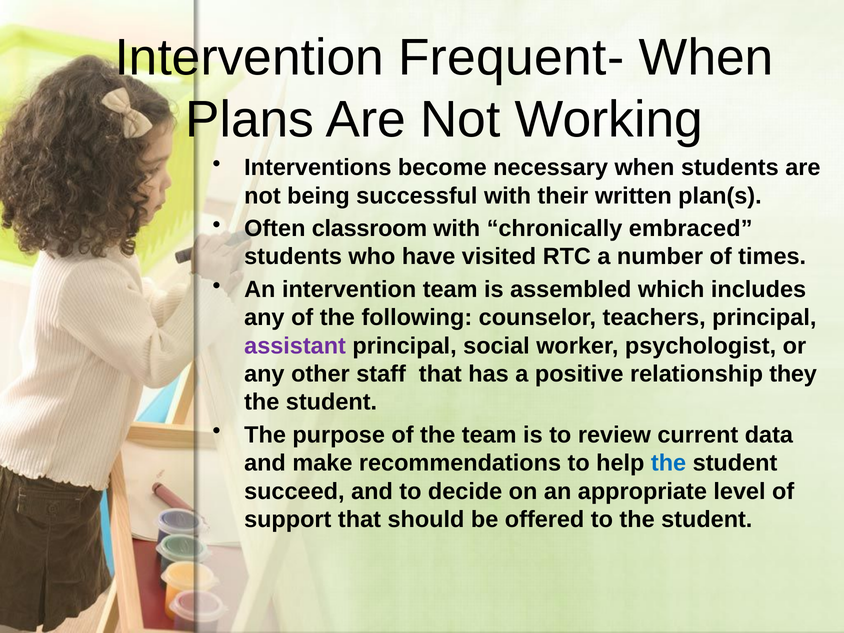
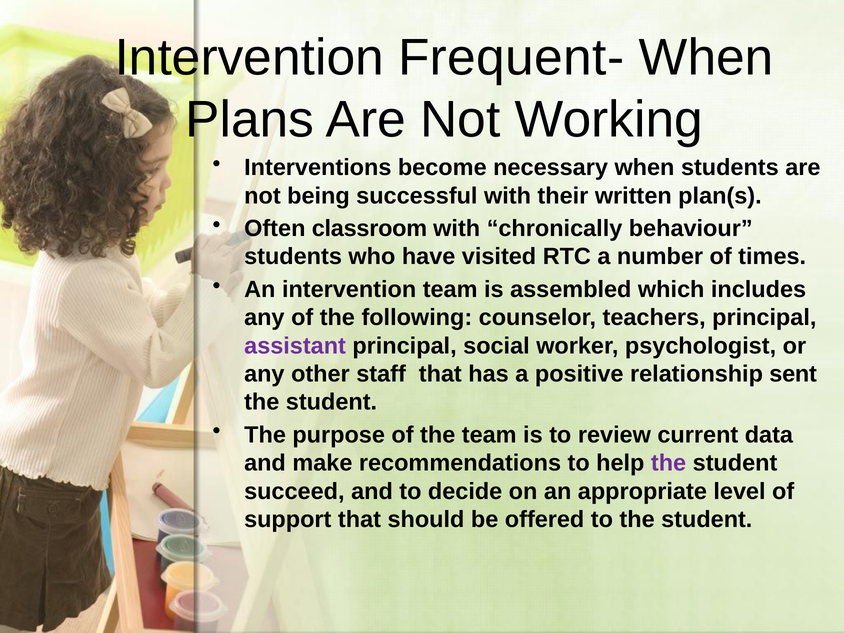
embraced: embraced -> behaviour (691, 229)
they: they -> sent (793, 374)
the colour: blue -> purple (669, 463)
